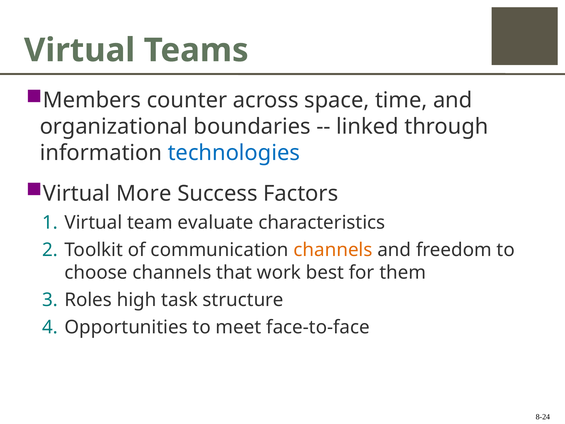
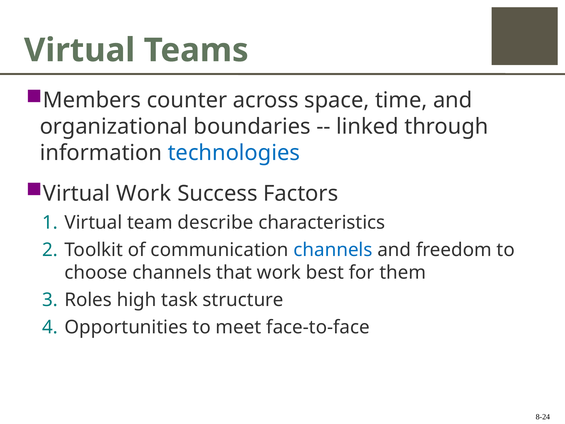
Virtual More: More -> Work (144, 193)
evaluate: evaluate -> describe (215, 222)
channels colour: orange -> blue (333, 250)
